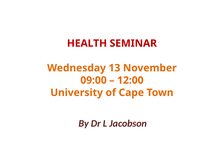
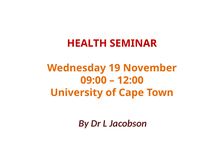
13: 13 -> 19 (114, 68)
